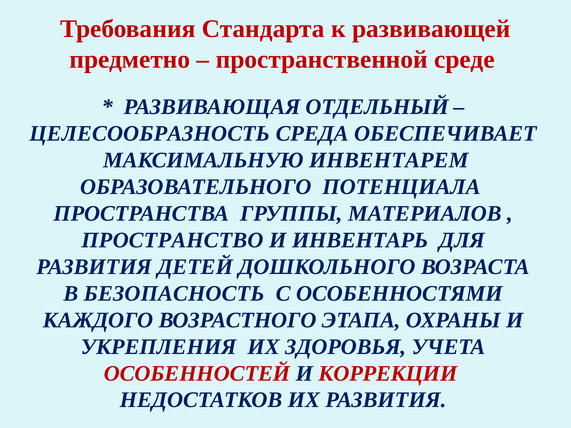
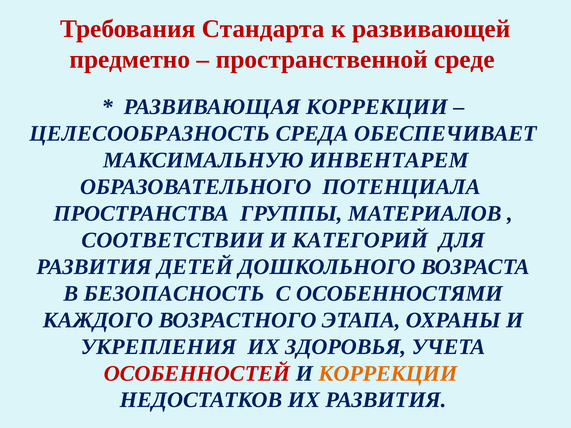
РАЗВИВАЮЩАЯ ОТДЕЛЬНЫЙ: ОТДЕЛЬНЫЙ -> КОРРЕКЦИИ (377, 107)
ПРОСТРАНСТВО: ПРОСТРАНСТВО -> СООТВЕТСТВИИ (173, 240)
ИНВЕНТАРЬ: ИНВЕНТАРЬ -> КАТЕГОРИЙ (360, 240)
КОРРЕКЦИИ colour: red -> orange (388, 374)
